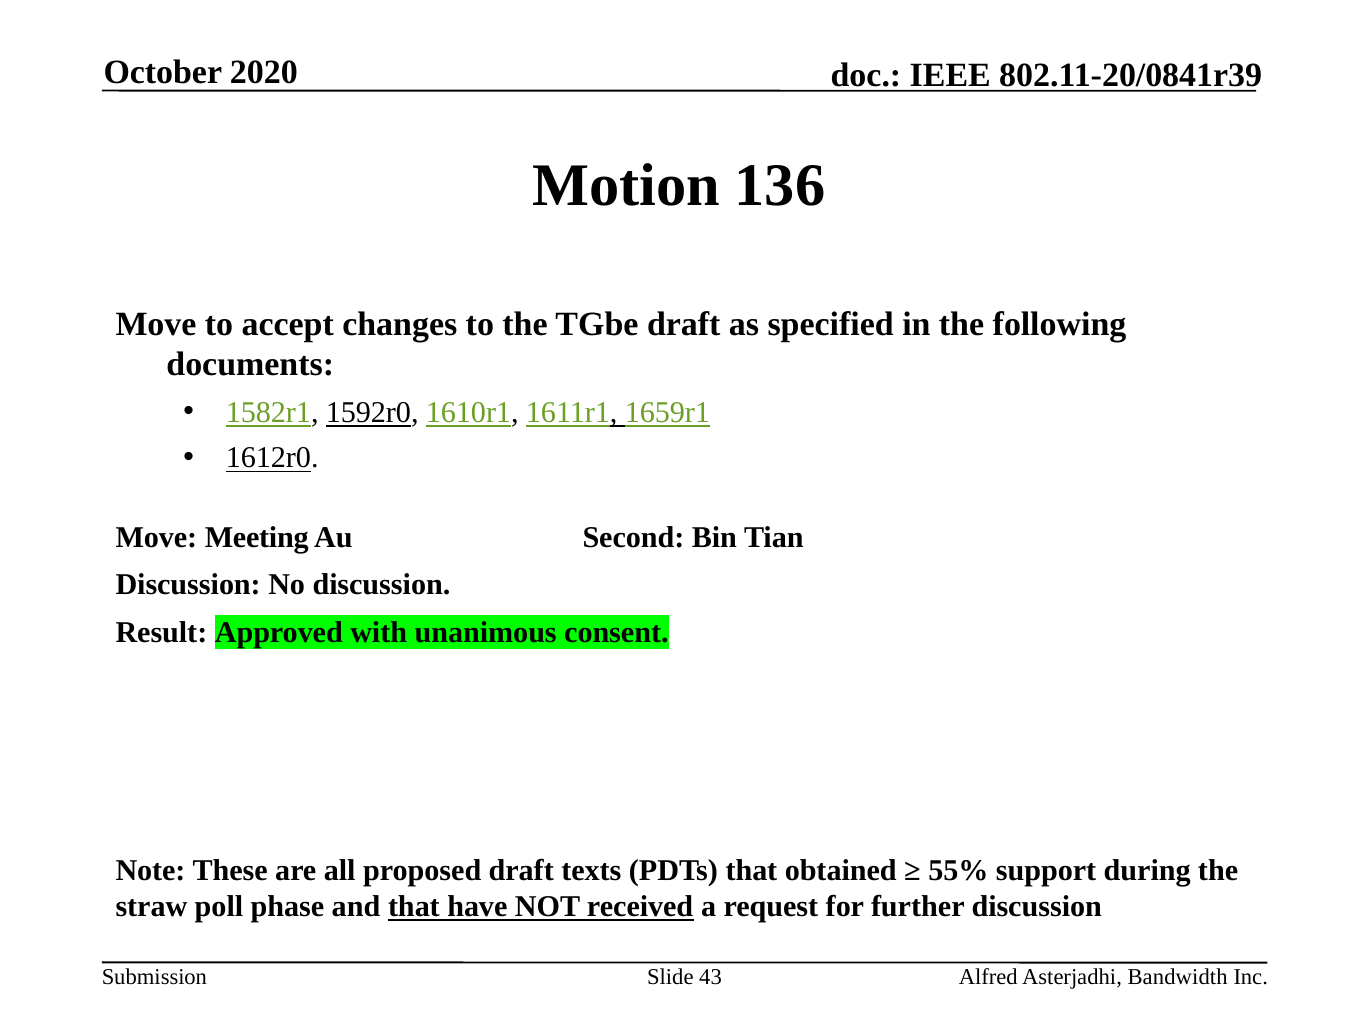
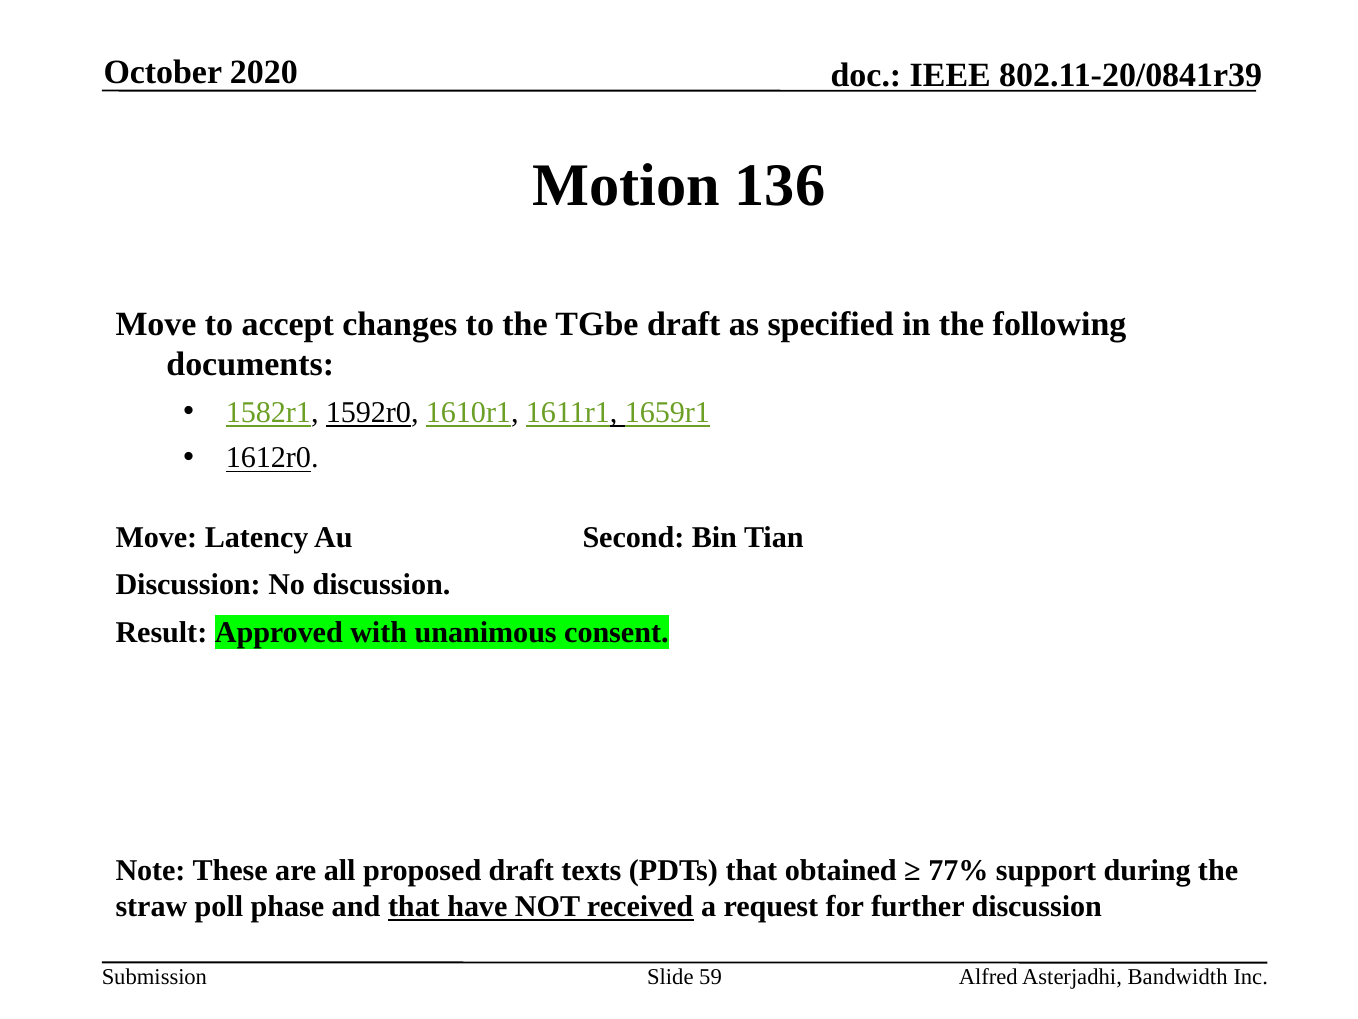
Meeting: Meeting -> Latency (257, 537)
55%: 55% -> 77% (958, 870)
43: 43 -> 59 (711, 977)
